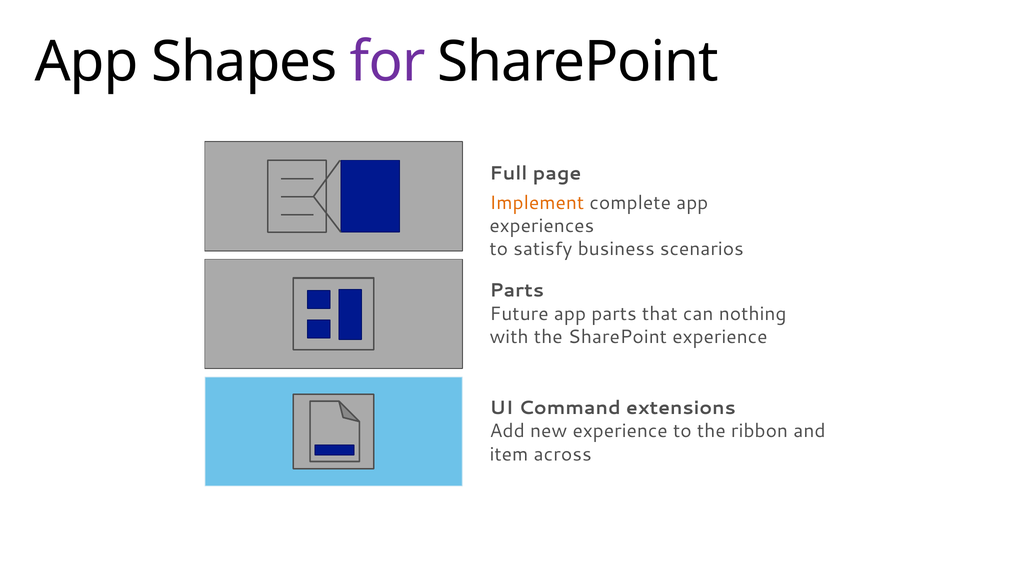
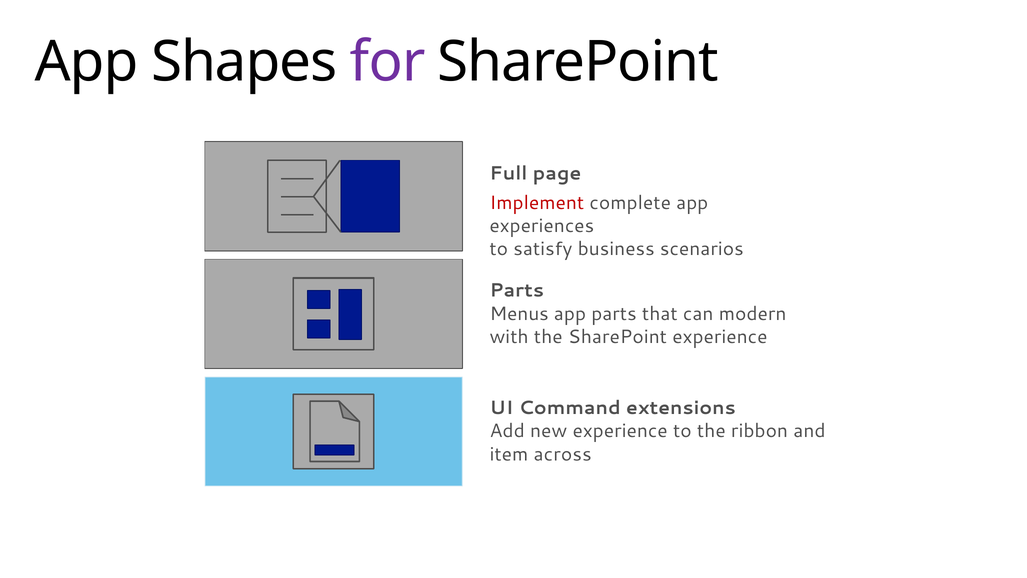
Implement colour: orange -> red (537, 203)
Future: Future -> Menus (519, 314)
nothing: nothing -> modern (753, 314)
